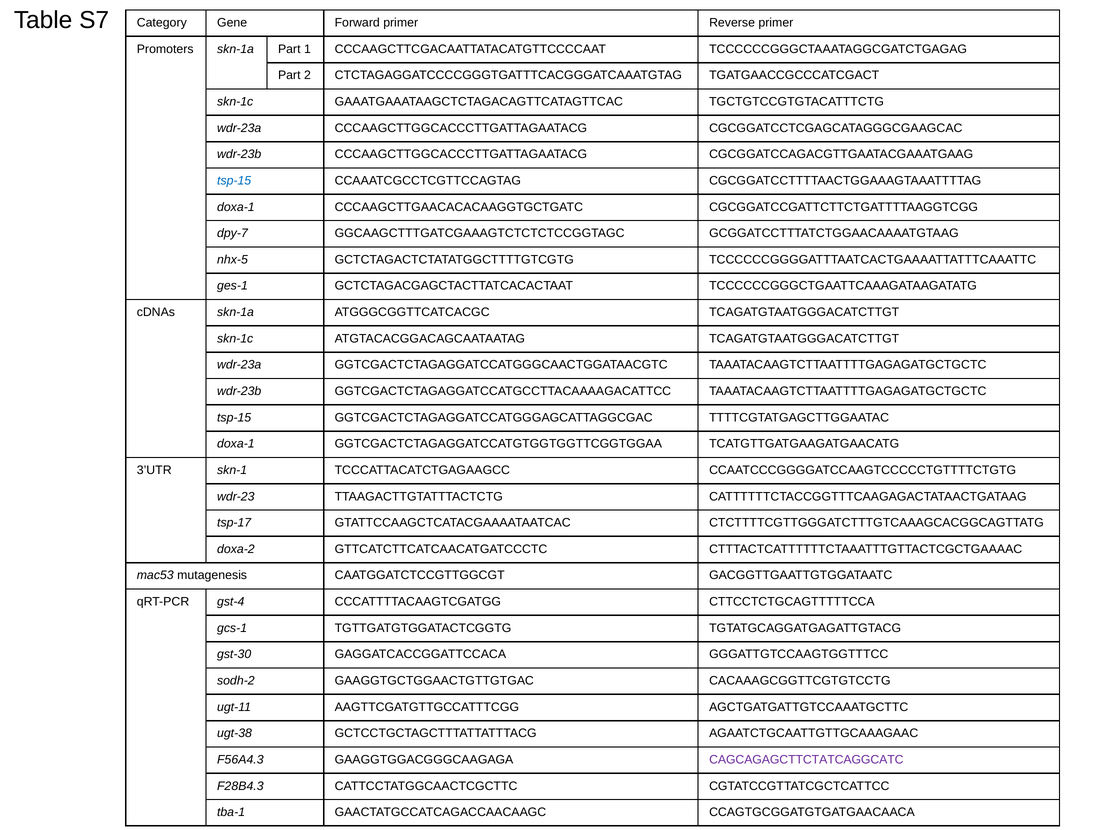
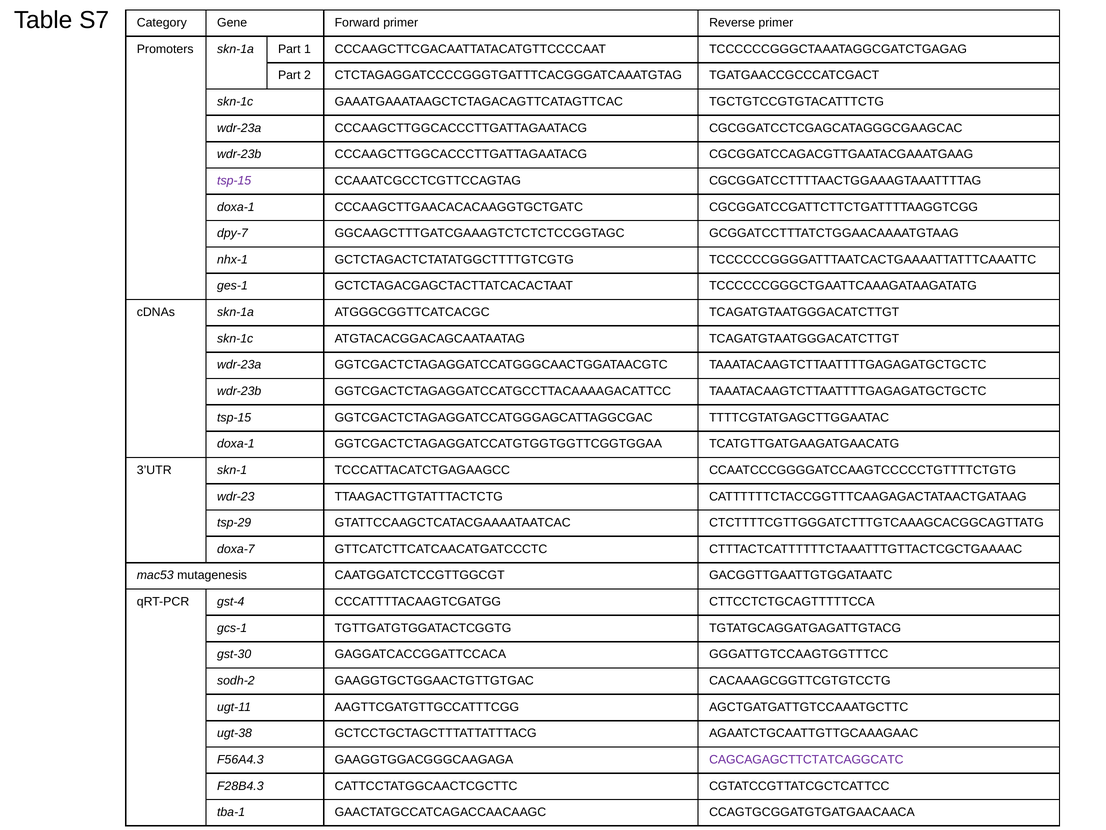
tsp-15 colour: blue -> purple (234, 181)
nhx-5: nhx-5 -> nhx-1 (232, 259)
tsp-17: tsp-17 -> tsp-29 (234, 522)
doxa-2: doxa-2 -> doxa-7 (236, 549)
